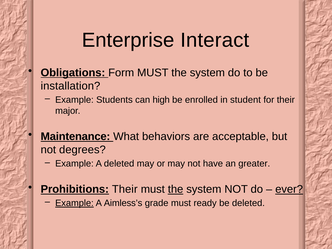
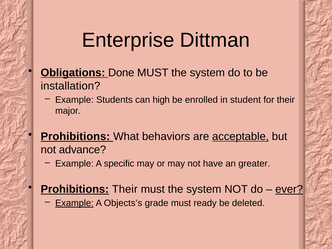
Interact: Interact -> Dittman (215, 40)
Form: Form -> Done (121, 73)
Maintenance: Maintenance -> Prohibitions (75, 137)
acceptable underline: none -> present (240, 137)
degrees: degrees -> advance (83, 150)
A deleted: deleted -> specific (119, 164)
the underline: present -> none (176, 189)
Aimless’s: Aimless’s -> Objects’s (123, 203)
